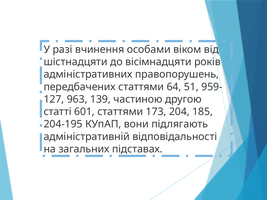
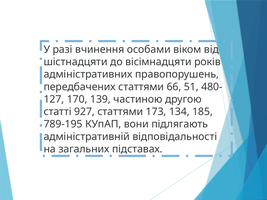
64: 64 -> 66 (174, 87)
959-: 959- -> 480- (212, 87)
963: 963 -> 170 (77, 99)
601: 601 -> 927 (84, 112)
204: 204 -> 134 (179, 112)
204-195: 204-195 -> 789-195 (63, 124)
